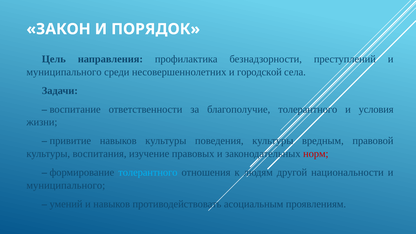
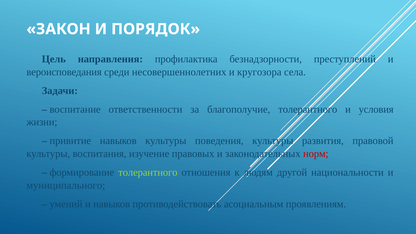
муниципального: муниципального -> вероисповедания (64, 72)
городской: городской -> кругозора (259, 72)
вредным: вредным -> развития (323, 141)
толерантного colour: light blue -> light green (148, 172)
